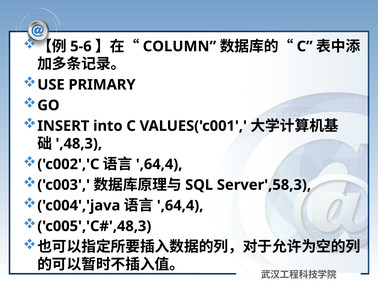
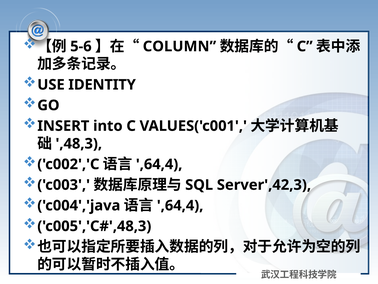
PRIMARY: PRIMARY -> IDENTITY (102, 85)
Server',58,3: Server',58,3 -> Server',42,3 (264, 185)
